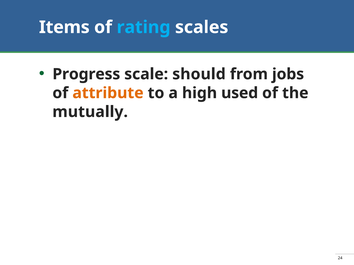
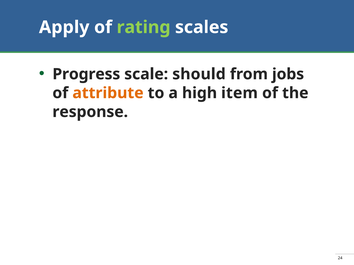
Items: Items -> Apply (64, 27)
rating colour: light blue -> light green (144, 27)
used: used -> item (239, 93)
mutually: mutually -> response (90, 112)
